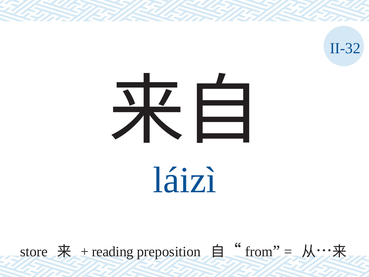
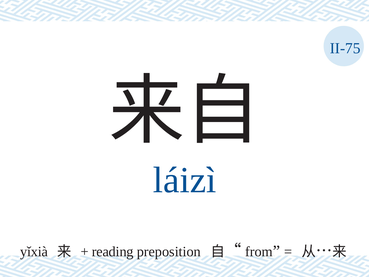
II-32: II-32 -> II-75 (345, 48)
store: store -> yǐxià (34, 251)
